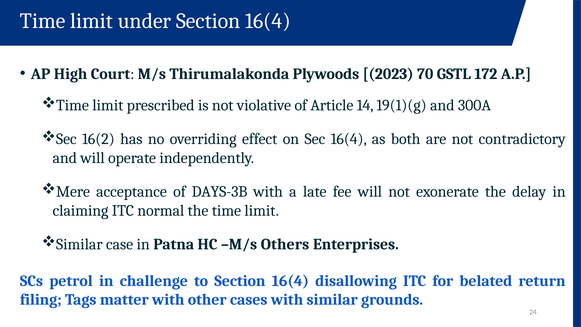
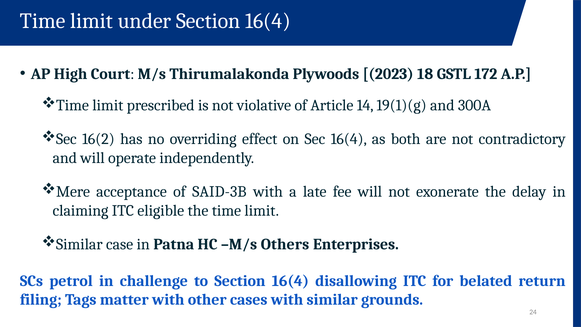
70: 70 -> 18 (425, 74)
DAYS-3B: DAYS-3B -> SAID-3B (219, 192)
normal: normal -> eligible (161, 210)
